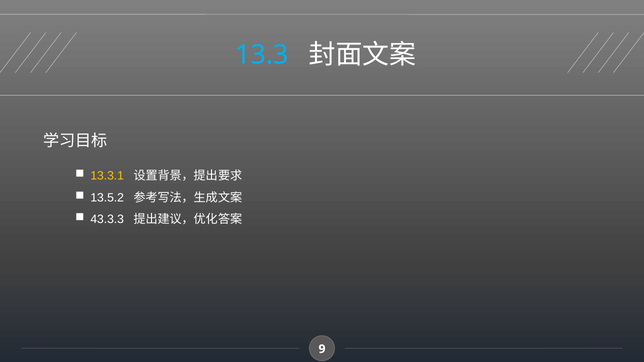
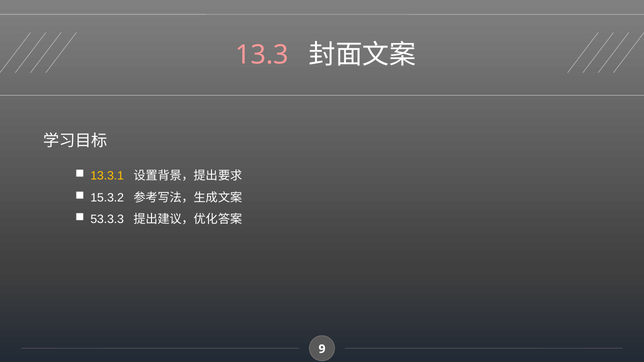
13.3 colour: light blue -> pink (262, 55)
13.5.2: 13.5.2 -> 15.3.2 (107, 198)
43.3.3: 43.3.3 -> 53.3.3 (107, 220)
